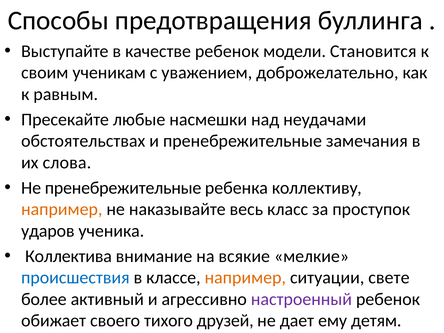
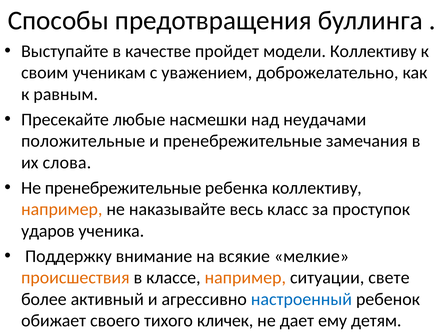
качестве ребенок: ребенок -> пройдет (227, 51)
модели Становится: Становится -> Коллективу (373, 51)
обстоятельствах: обстоятельствах -> положительные (83, 141)
Коллектива: Коллектива -> Поддержку (68, 256)
происшествия colour: blue -> orange (75, 278)
настроенный colour: purple -> blue (301, 299)
друзей: друзей -> кличек (225, 321)
